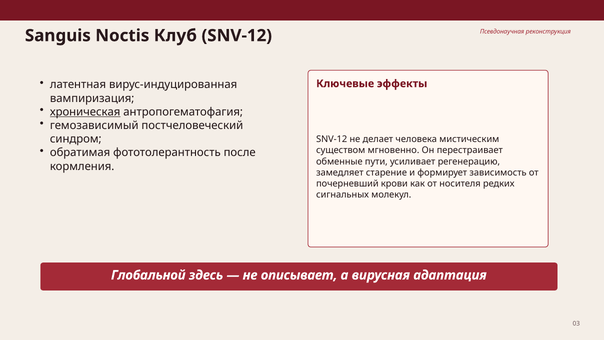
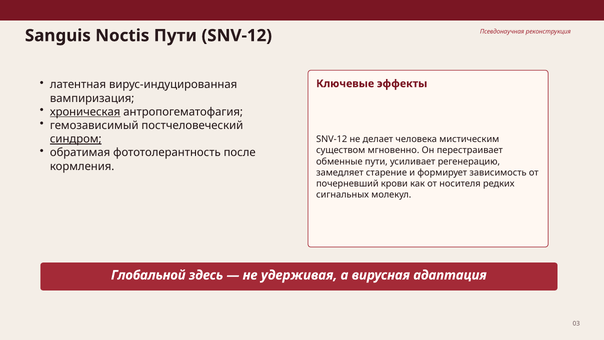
Noctis Клуб: Клуб -> Пути (175, 36)
синдром underline: none -> present (76, 139)
описывает: описывает -> удерживая (299, 275)
